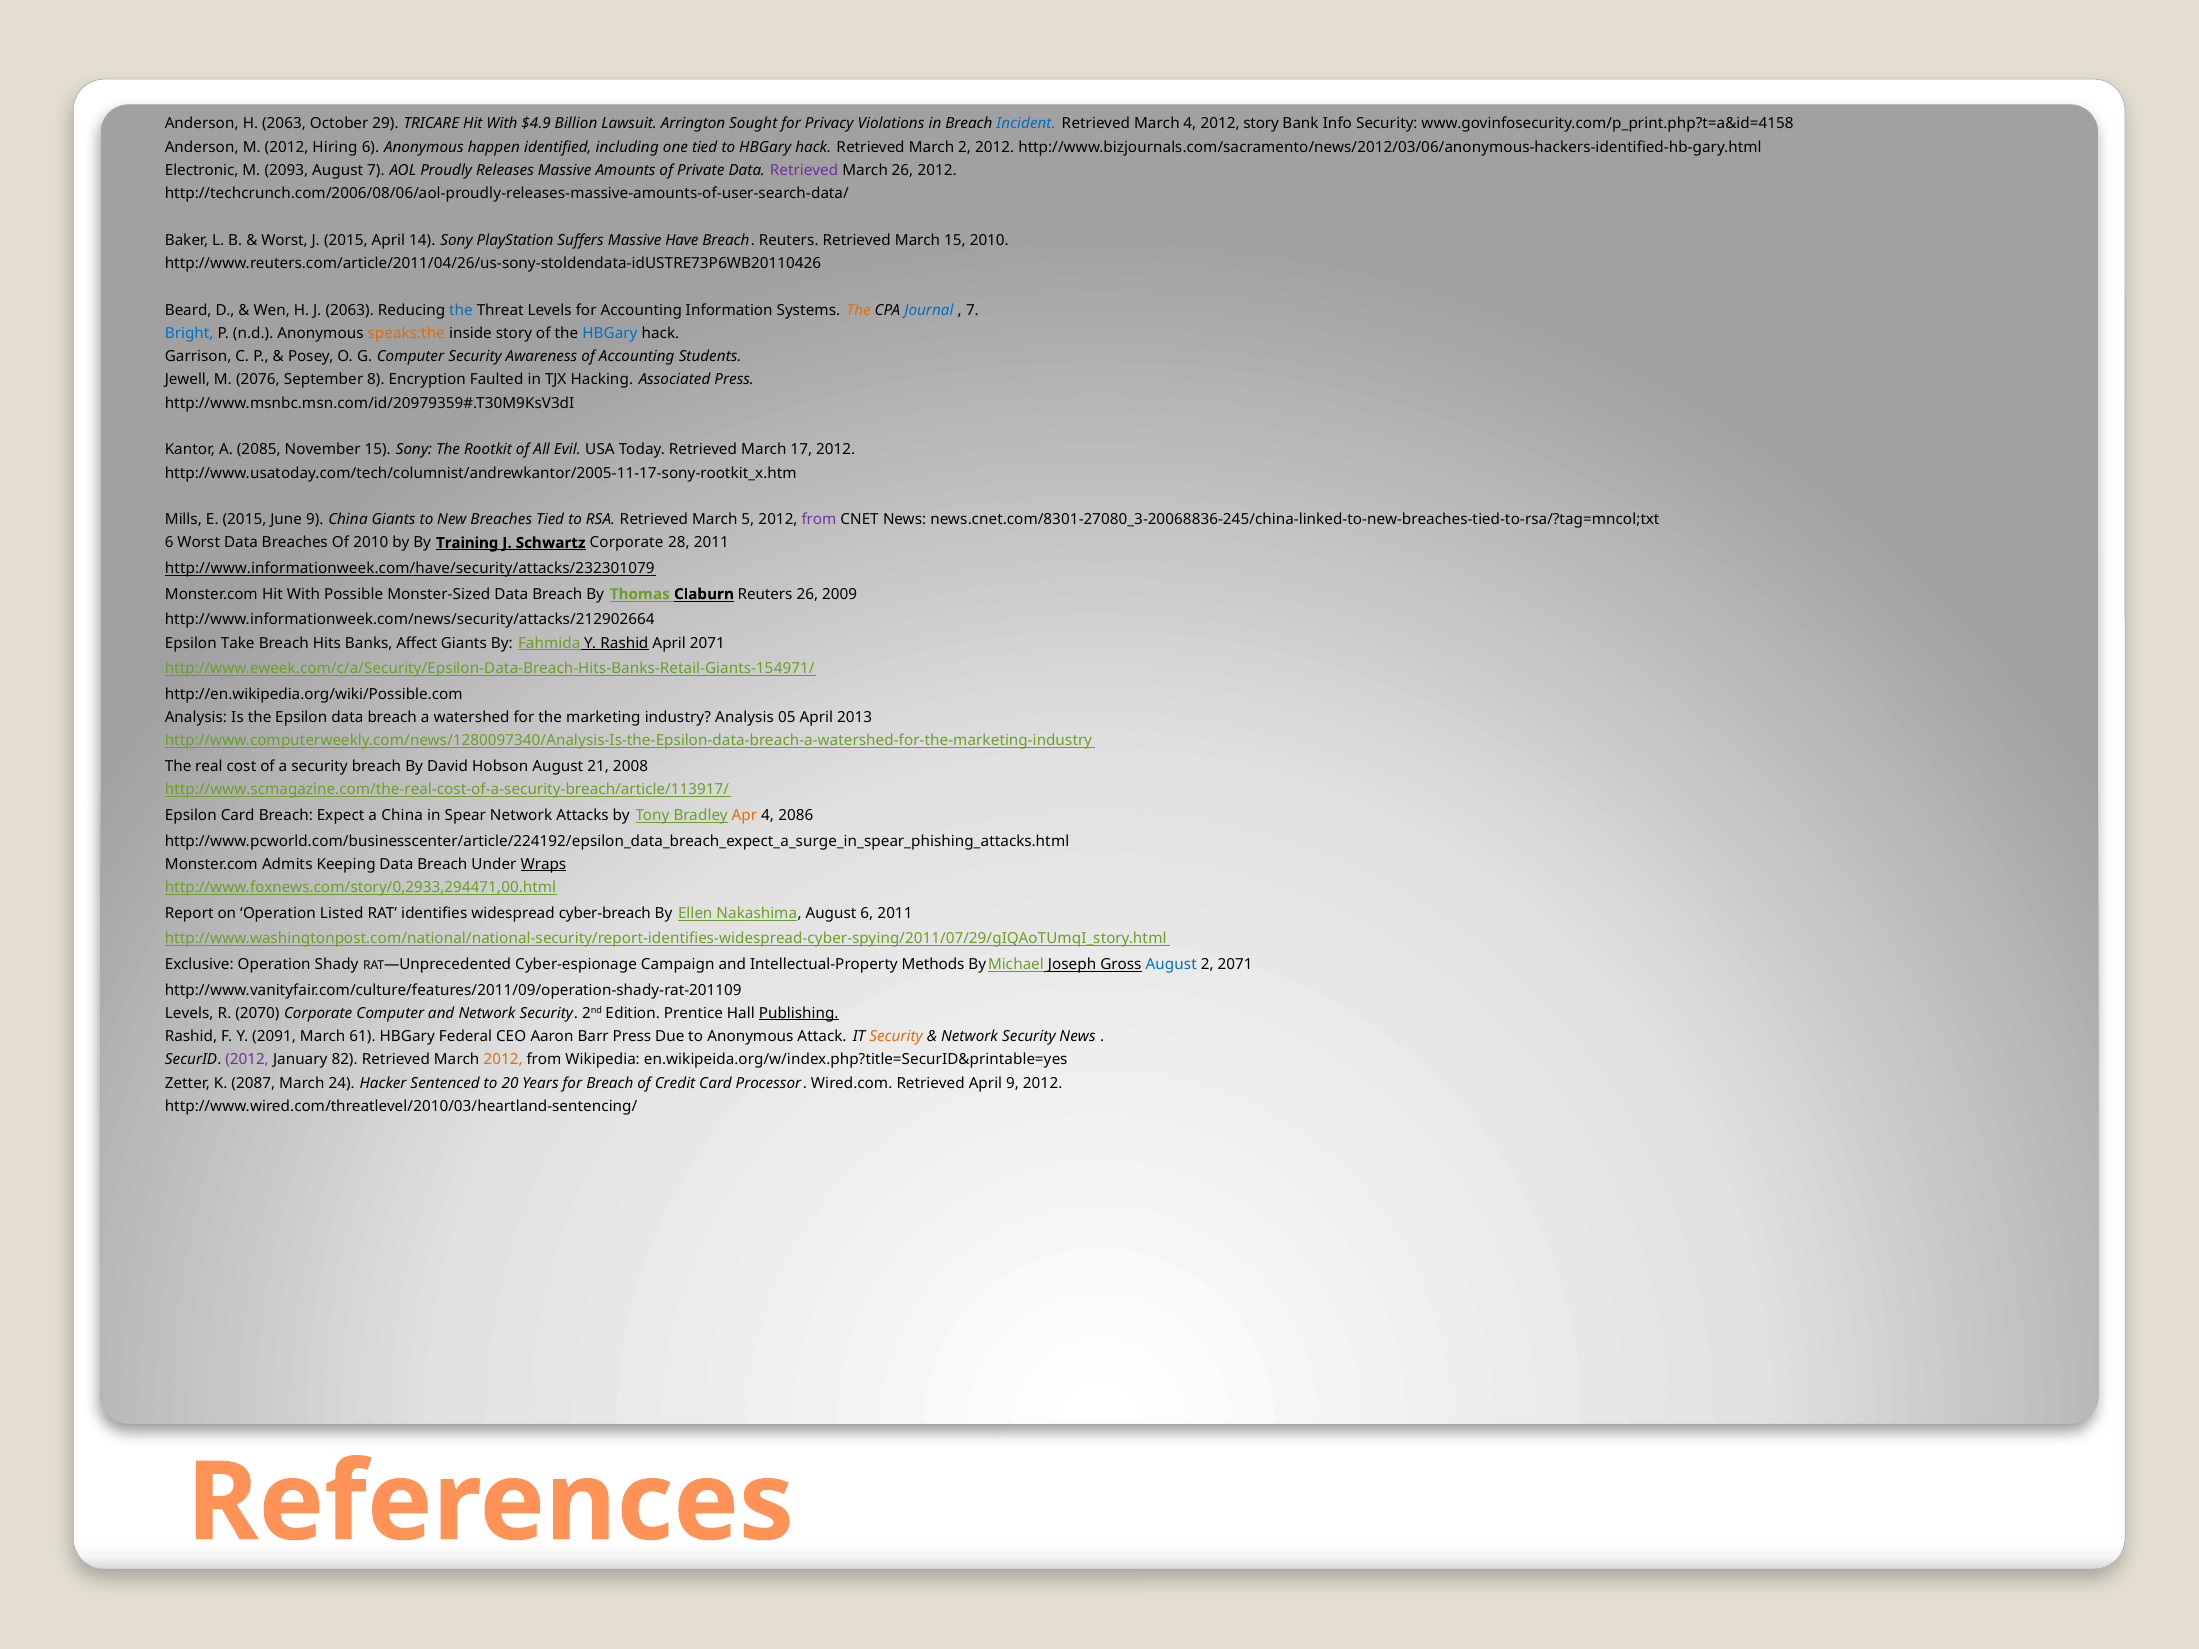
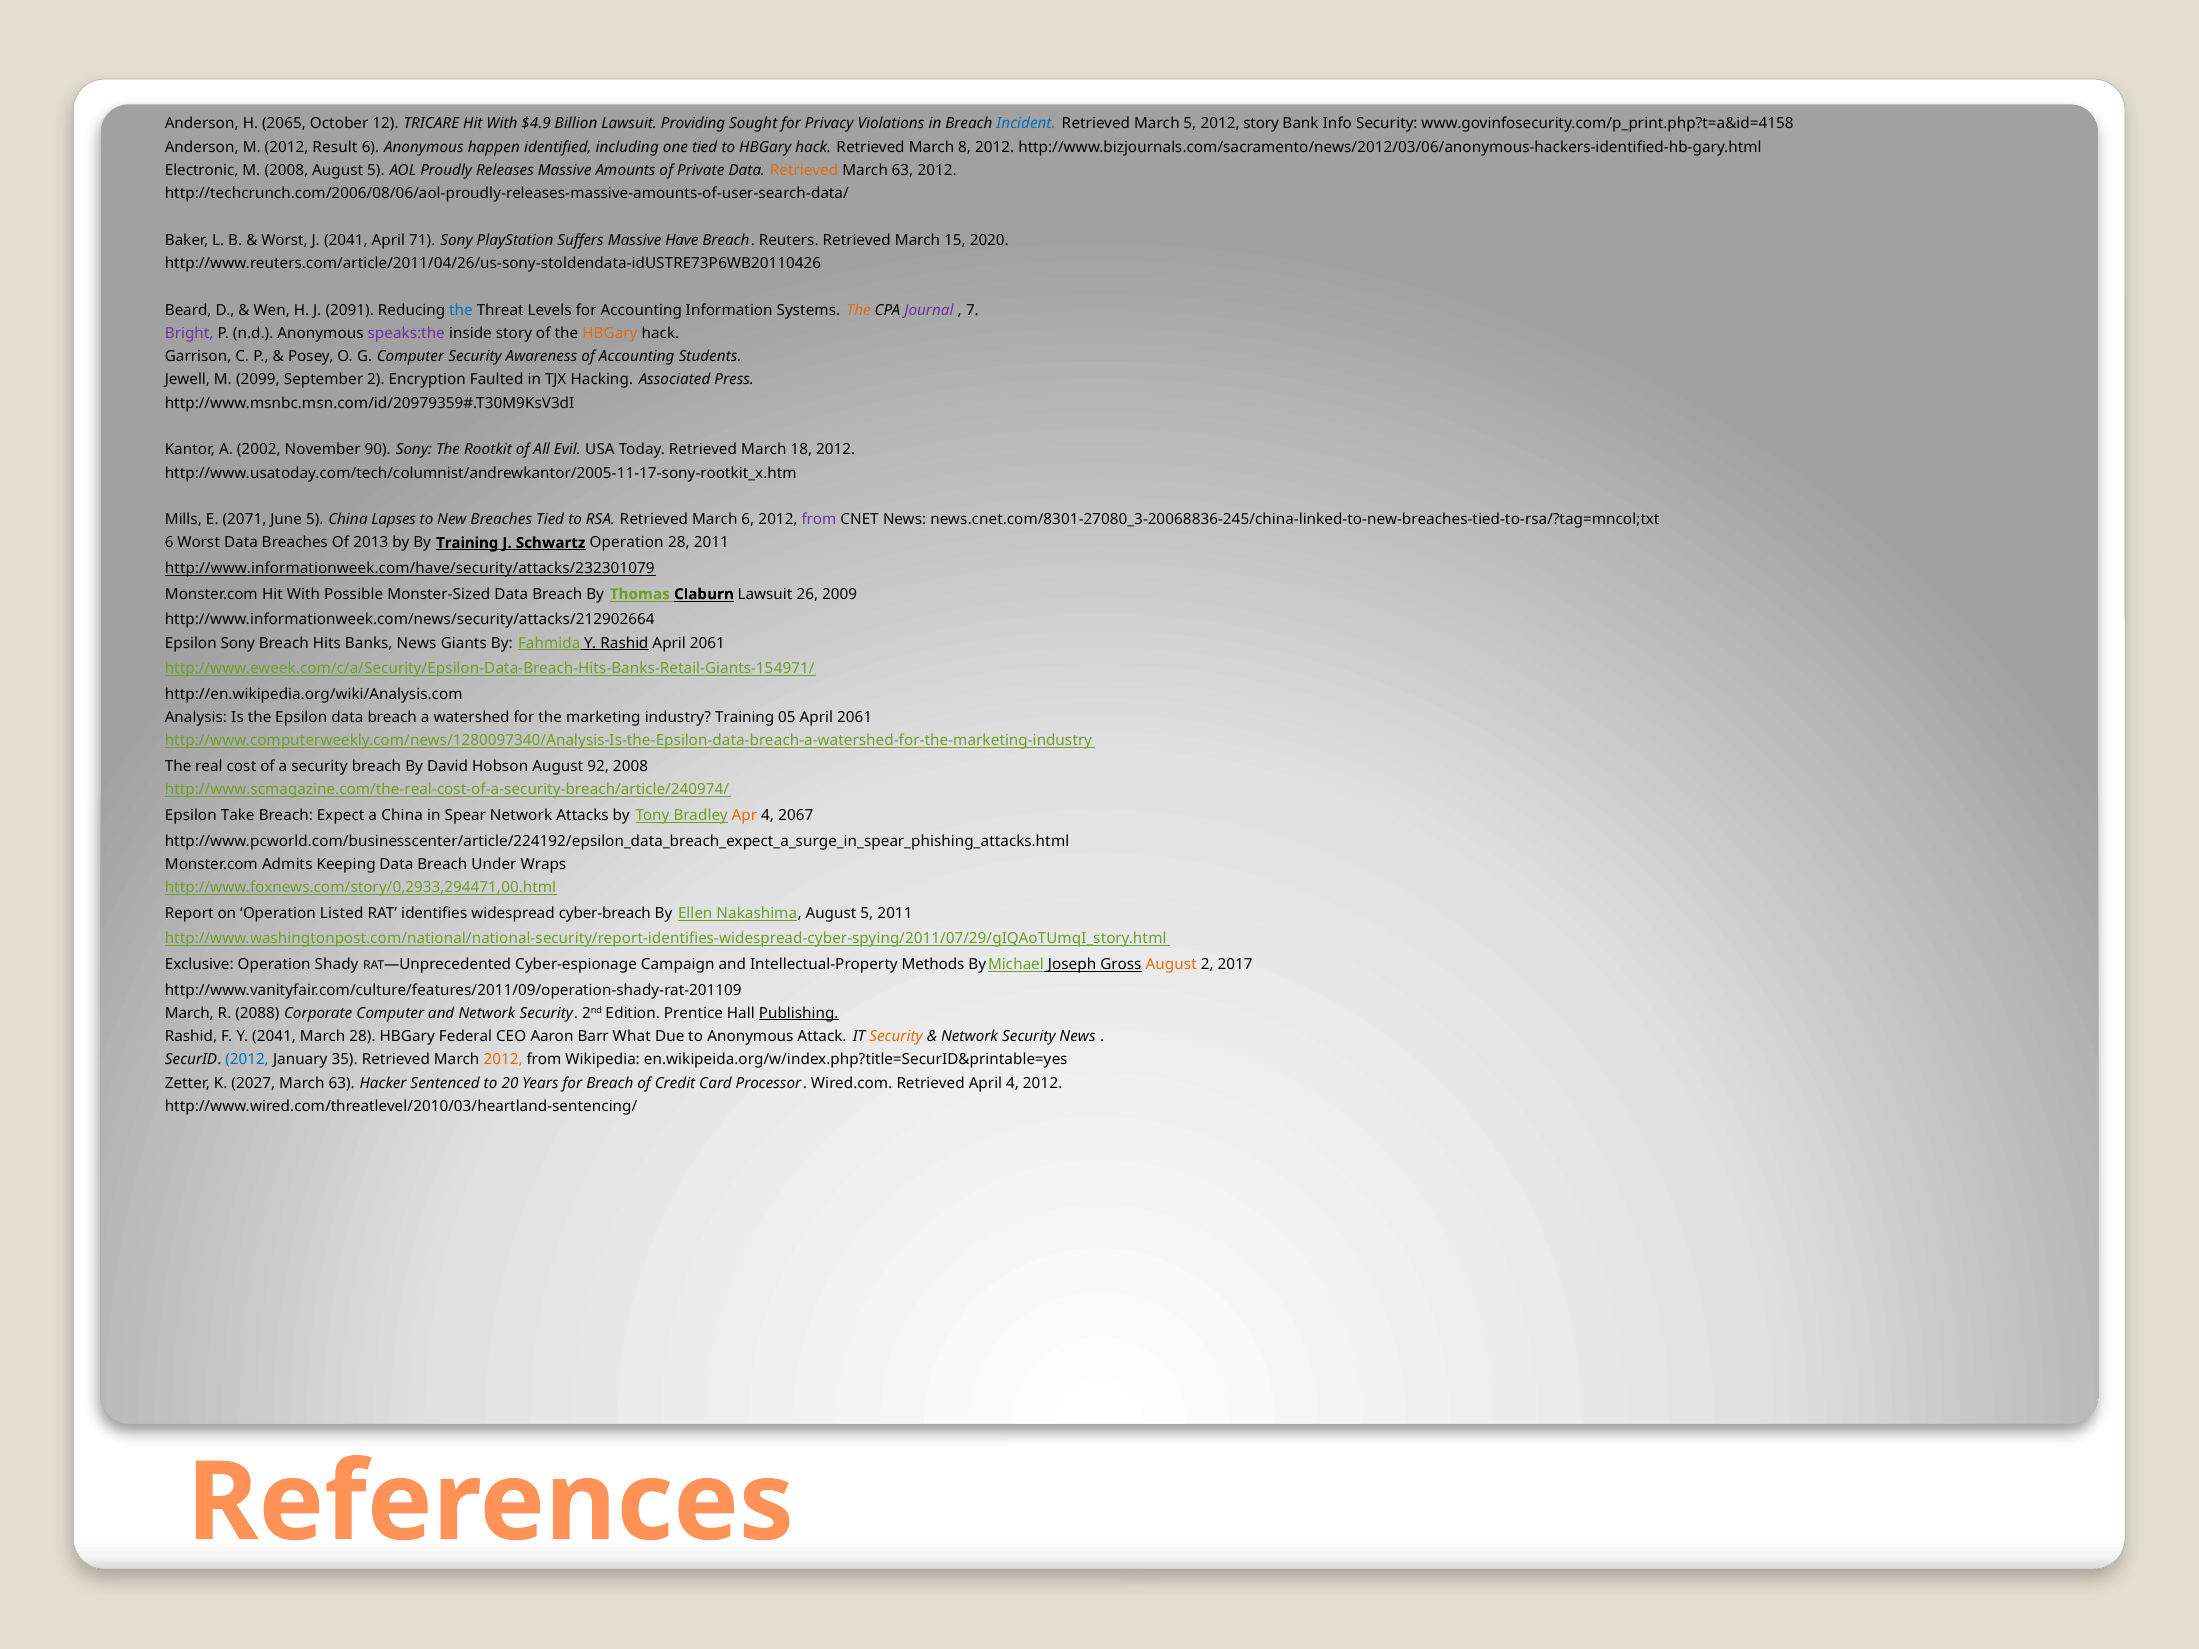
H 2063: 2063 -> 2065 (284, 124)
29: 29 -> 12 (385, 124)
Arrington: Arrington -> Providing (693, 124)
March 4: 4 -> 5 (1190, 124)
Hiring: Hiring -> Result (335, 147)
March 2: 2 -> 8 (964, 147)
M 2093: 2093 -> 2008 (286, 170)
7: 7 -> 5 (376, 170)
Retrieved colour: purple -> orange (804, 170)
26: 26 -> 63 (902, 170)
J 2015: 2015 -> 2041 (346, 240)
14: 14 -> 71 (422, 240)
15 2010: 2010 -> 2020 (989, 240)
J 2063: 2063 -> 2091 (350, 310)
Journal colour: blue -> purple (929, 310)
Bright colour: blue -> purple (189, 333)
speaks:the colour: orange -> purple (406, 333)
HBGary colour: blue -> orange (610, 333)
2076: 2076 -> 2099 (258, 380)
September 8: 8 -> 2 (376, 380)
2085: 2085 -> 2002 (259, 450)
November 15: 15 -> 90 (378, 450)
17: 17 -> 18 (801, 450)
E 2015: 2015 -> 2071 (244, 520)
June 9: 9 -> 5 (315, 520)
China Giants: Giants -> Lapses (394, 520)
March 5: 5 -> 6 (748, 520)
Of 2010: 2010 -> 2013 (371, 543)
Schwartz Corporate: Corporate -> Operation (627, 543)
Claburn Reuters: Reuters -> Lawsuit (765, 594)
Epsilon Take: Take -> Sony (238, 643)
Banks Affect: Affect -> News (417, 643)
Rashid April 2071: 2071 -> 2061 (707, 643)
http://en.wikipedia.org/wiki/Possible.com: http://en.wikipedia.org/wiki/Possible.com -> http://en.wikipedia.org/wiki/Analysis.com (314, 694)
industry Analysis: Analysis -> Training (745, 718)
05 April 2013: 2013 -> 2061 (855, 718)
21: 21 -> 92 (598, 767)
http://www.scmagazine.com/the-real-cost-of-a-security-breach/article/113917/: http://www.scmagazine.com/the-real-cost-of-a-security-breach/article/113917/ -> http://www.scmagazine.com/the-real-cost-of-a-security-breach/article/240974/ (447, 790)
Epsilon Card: Card -> Take (238, 816)
2086: 2086 -> 2067 (796, 816)
Wraps underline: present -> none (543, 864)
Nakashima August 6: 6 -> 5 (867, 913)
August colour: blue -> orange (1171, 965)
2 2071: 2071 -> 2017 (1235, 965)
Levels: Levels -> March (189, 1014)
2070: 2070 -> 2088 (257, 1014)
Y 2091: 2091 -> 2041 (274, 1037)
March 61: 61 -> 28 (362, 1037)
Barr Press: Press -> What (632, 1037)
2012 colour: purple -> blue (247, 1060)
82: 82 -> 35 (345, 1060)
2087: 2087 -> 2027 (253, 1083)
24: 24 -> 63 (342, 1083)
April 9: 9 -> 4 (1012, 1083)
